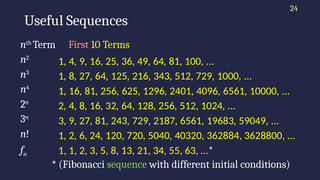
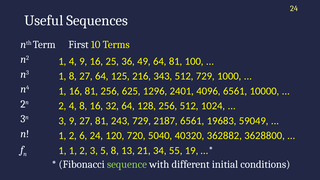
First colour: pink -> white (79, 45)
362884: 362884 -> 362882 (224, 136)
63: 63 -> 19 (192, 150)
